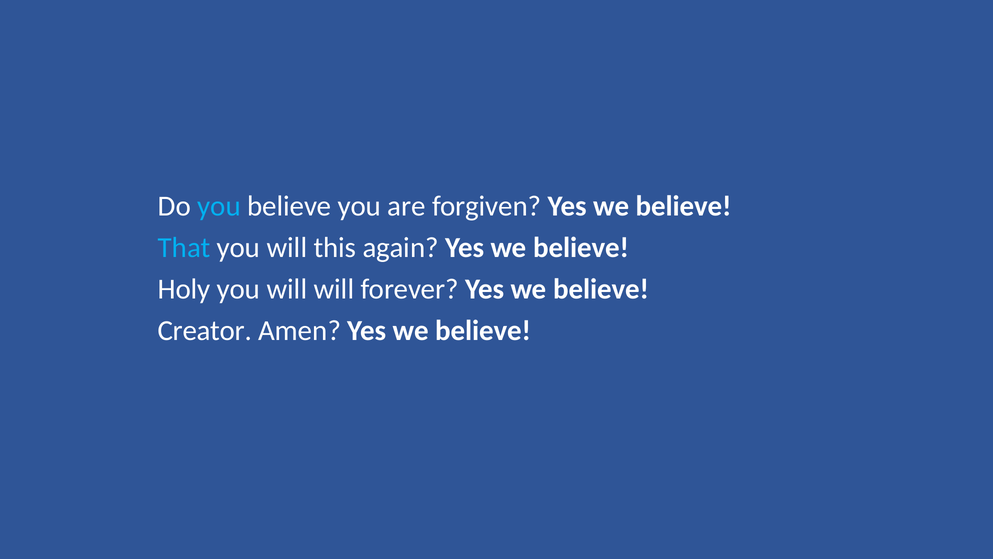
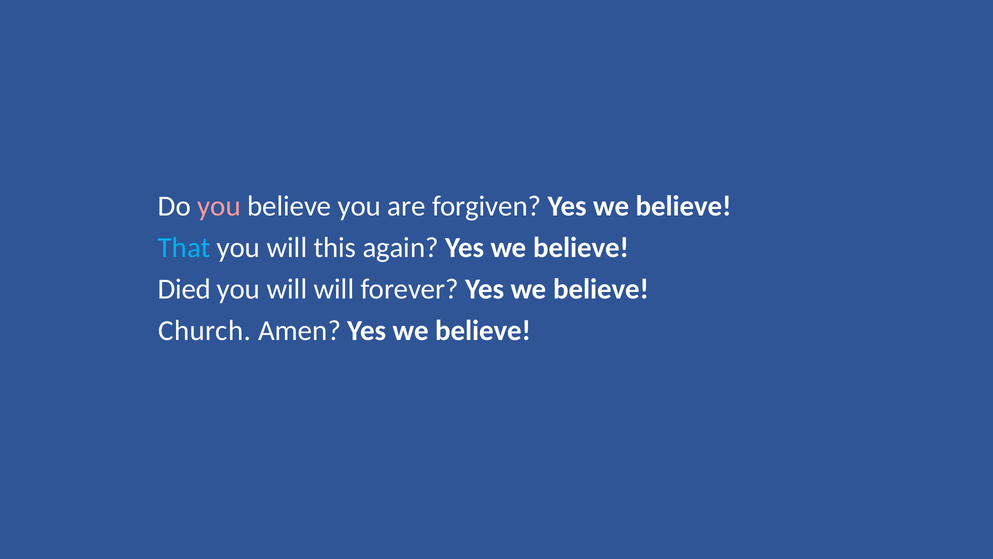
you colour: light blue -> pink (219, 206)
Holy: Holy -> Died (184, 289)
Creator: Creator -> Church (205, 331)
